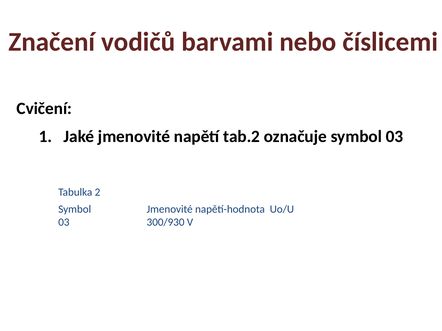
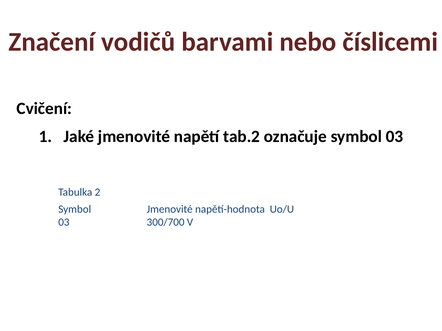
300/930: 300/930 -> 300/700 (166, 223)
